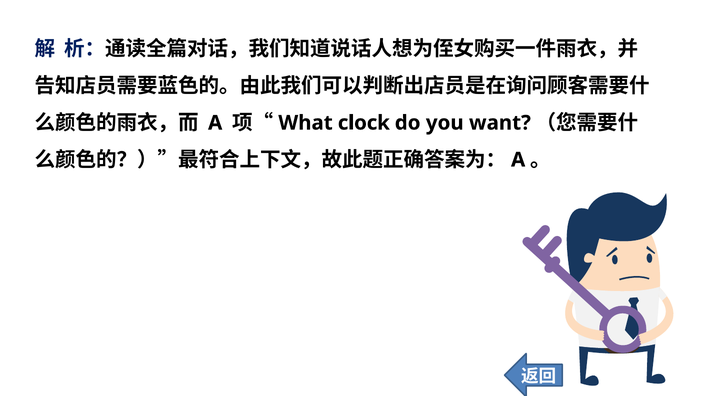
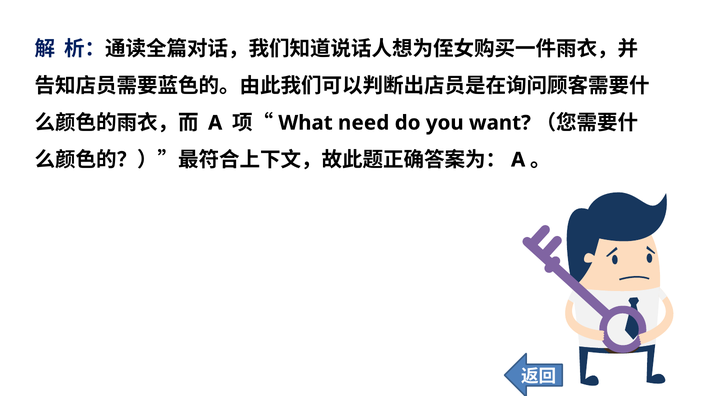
clock: clock -> need (364, 123)
